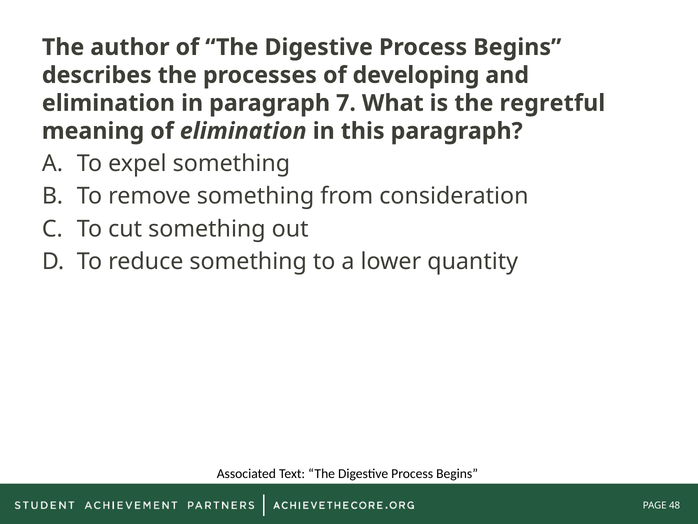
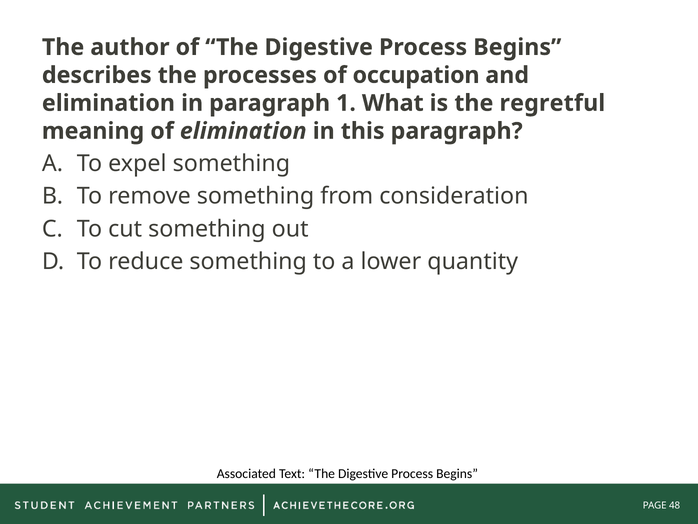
developing: developing -> occupation (416, 75)
7: 7 -> 1 (346, 103)
